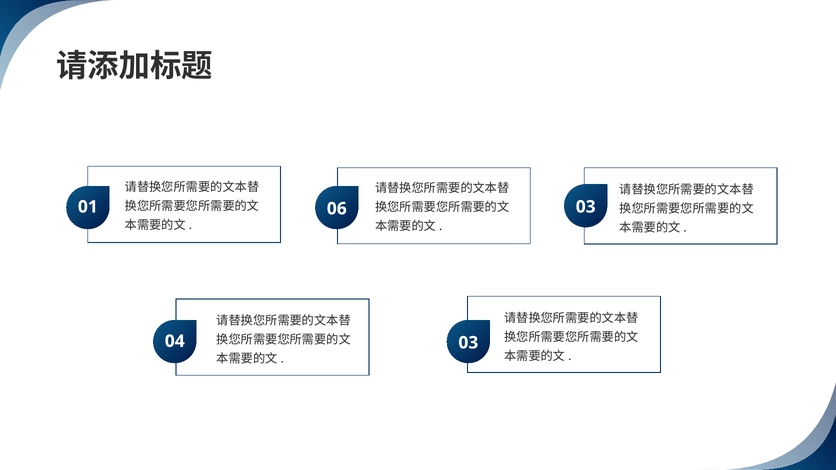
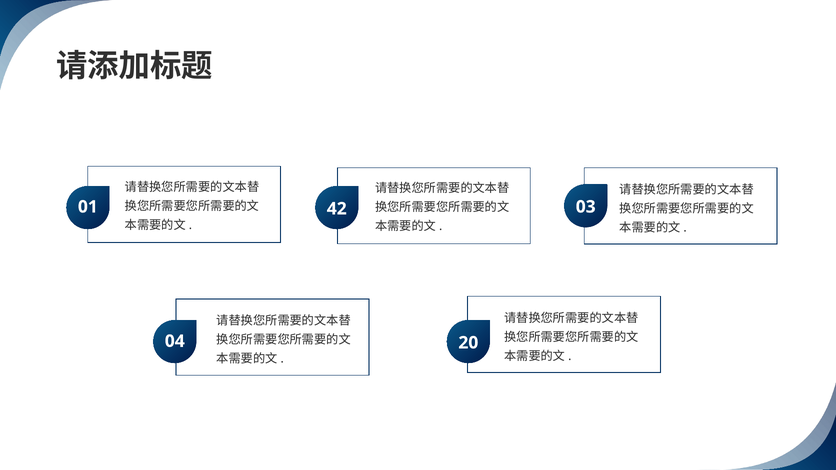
06: 06 -> 42 (337, 209)
04 03: 03 -> 20 (468, 343)
